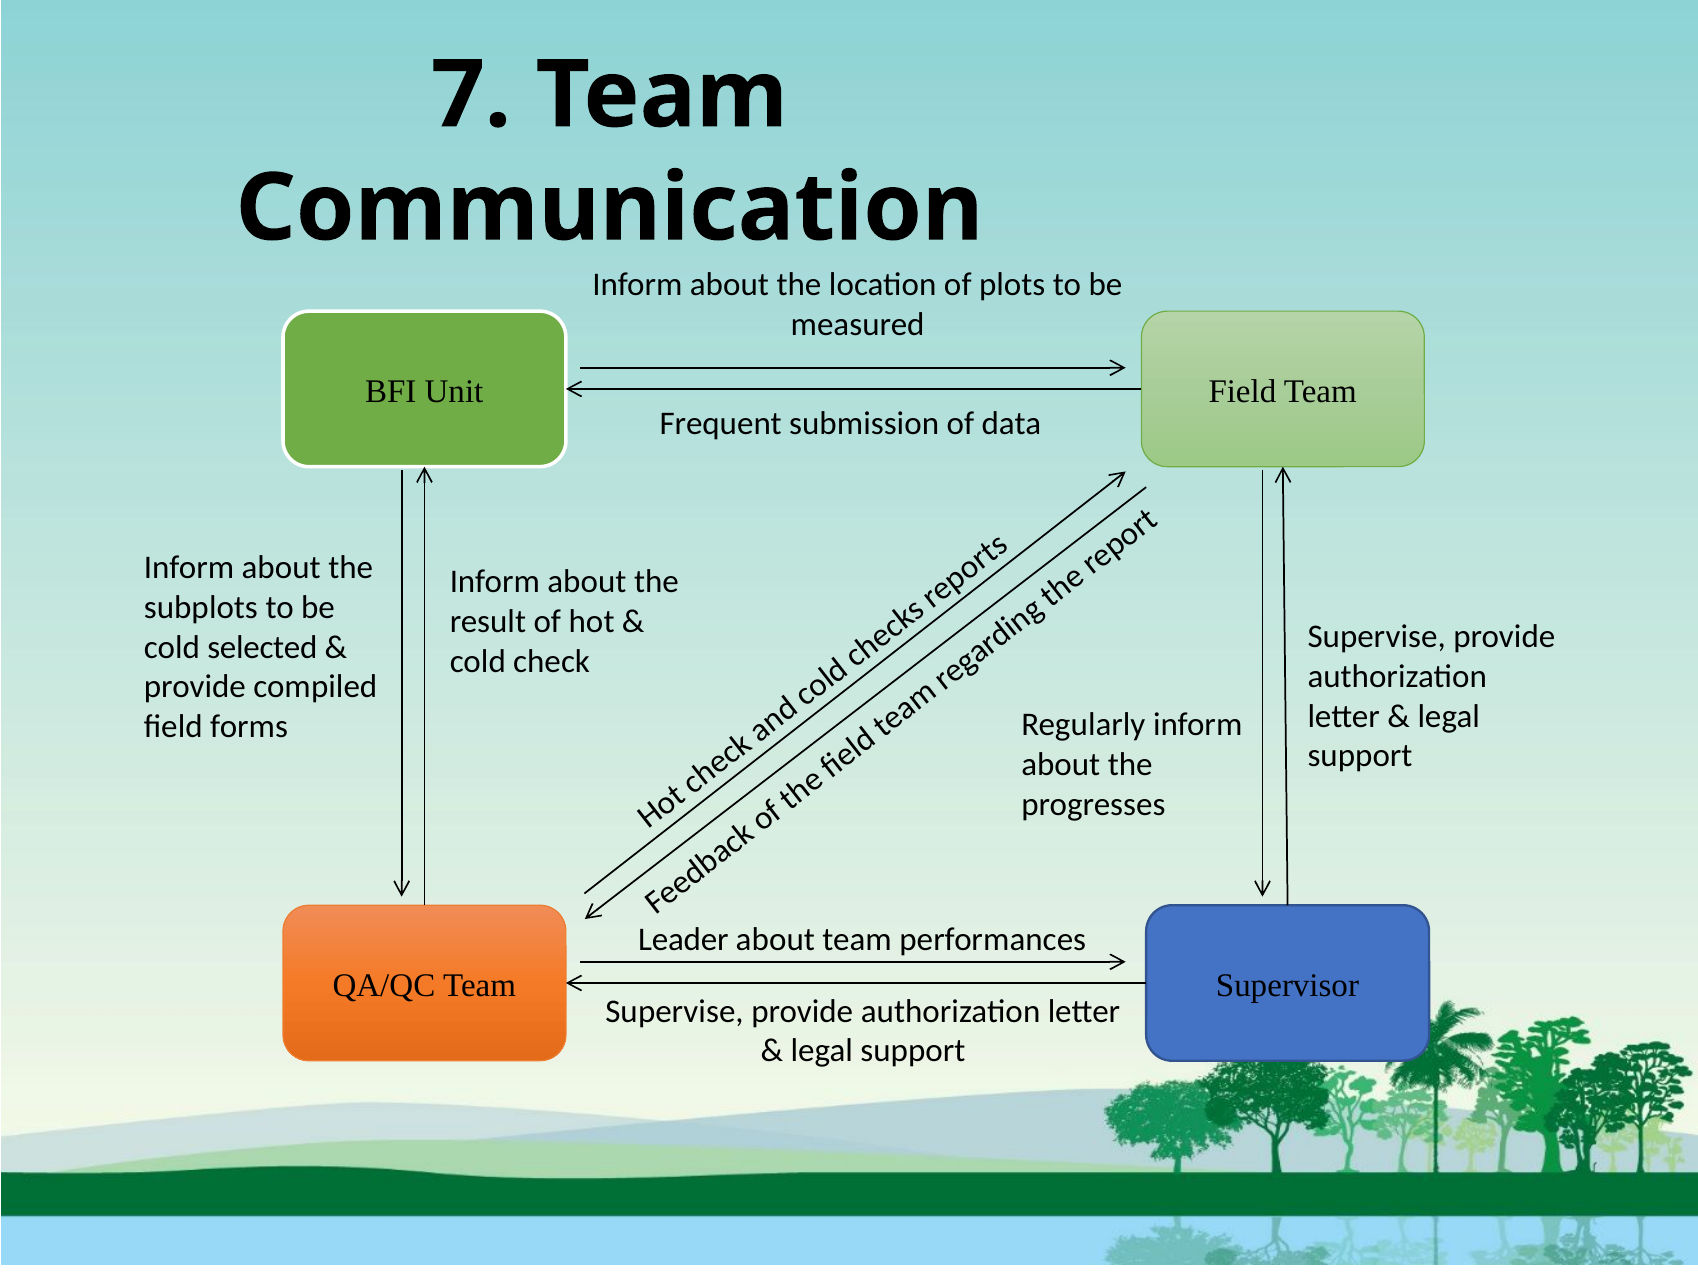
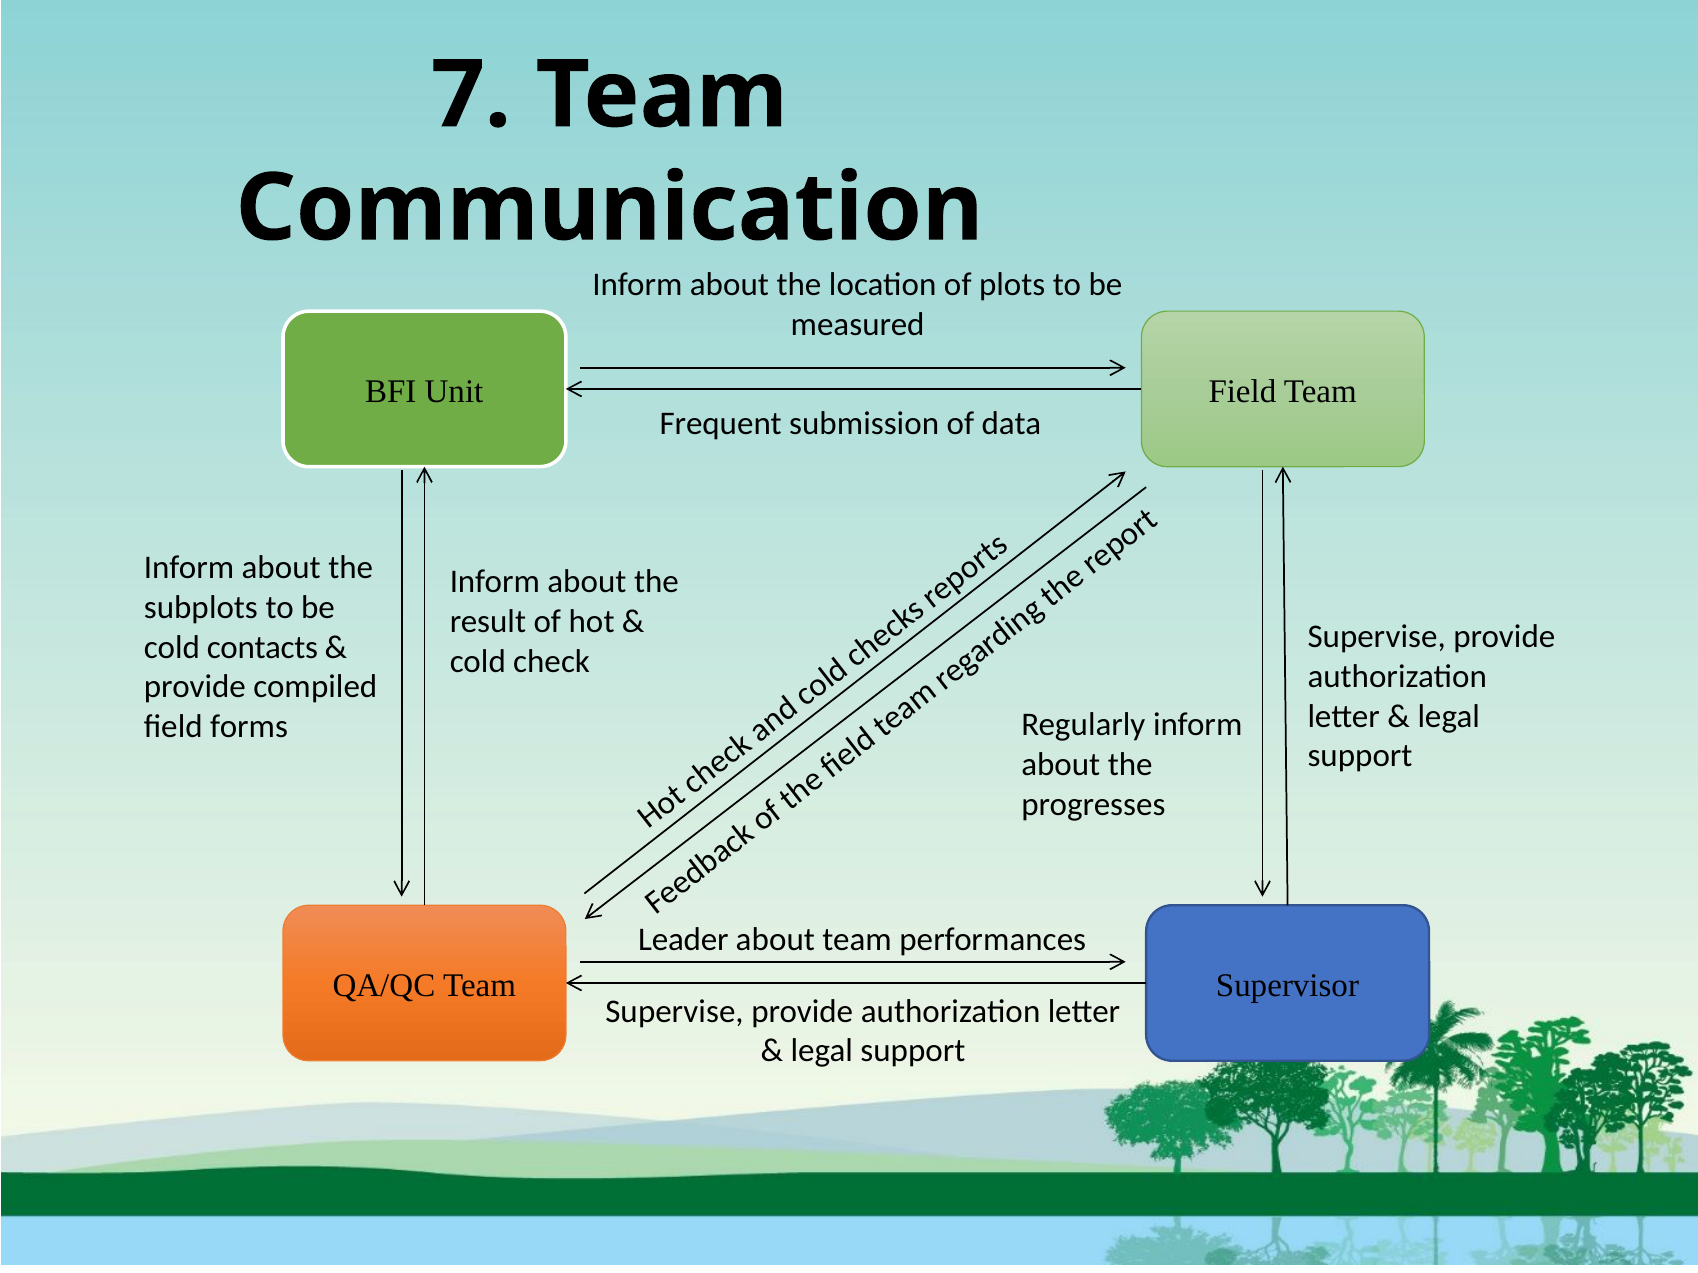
selected: selected -> contacts (262, 647)
